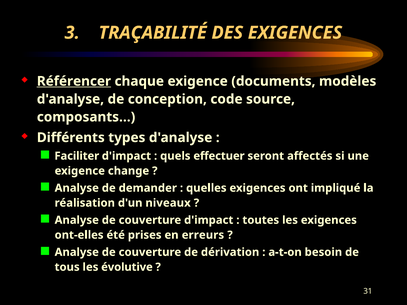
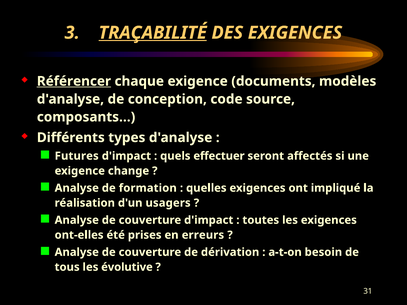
TRAÇABILITÉ underline: none -> present (153, 33)
Faciliter: Faciliter -> Futures (77, 156)
demander: demander -> formation (148, 188)
niveaux: niveaux -> usagers (168, 203)
